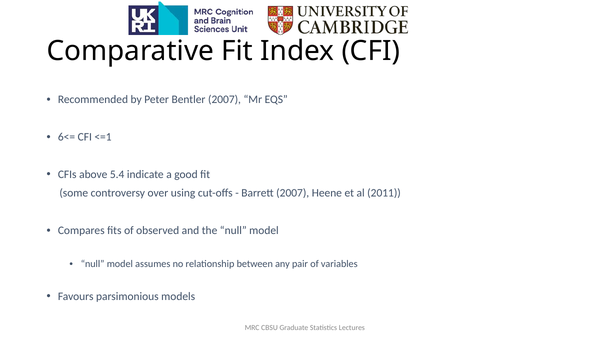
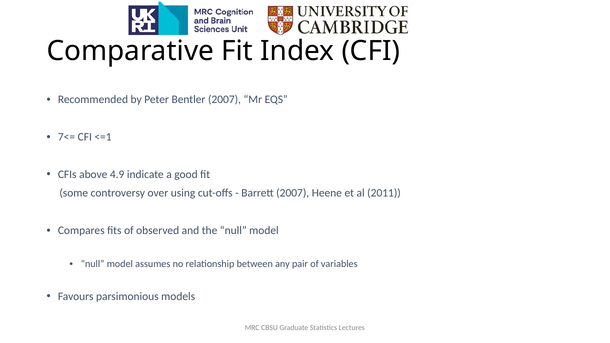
6<=: 6<= -> 7<= (67, 137)
5.4: 5.4 -> 4.9 (117, 175)
